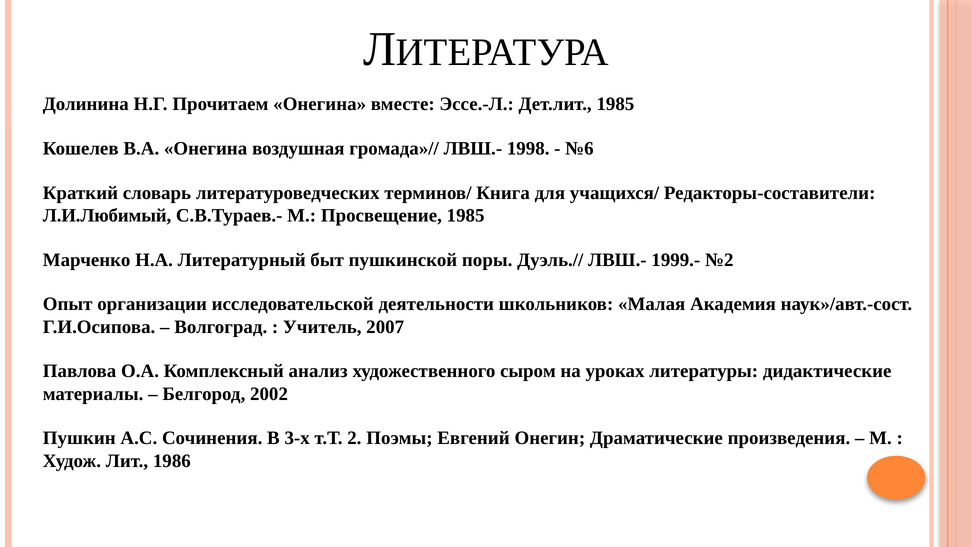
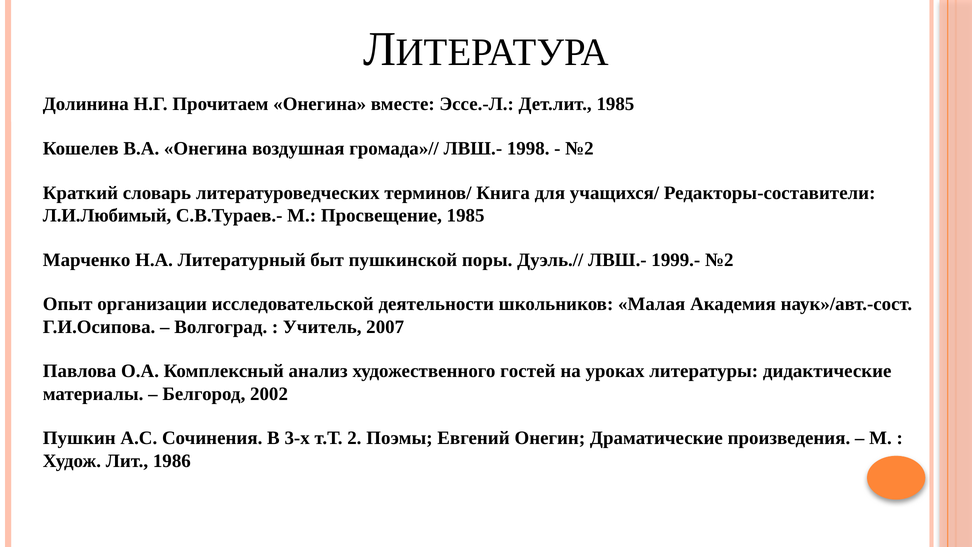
№6: №6 -> №2 (579, 148)
сыром: сыром -> гостей (528, 371)
